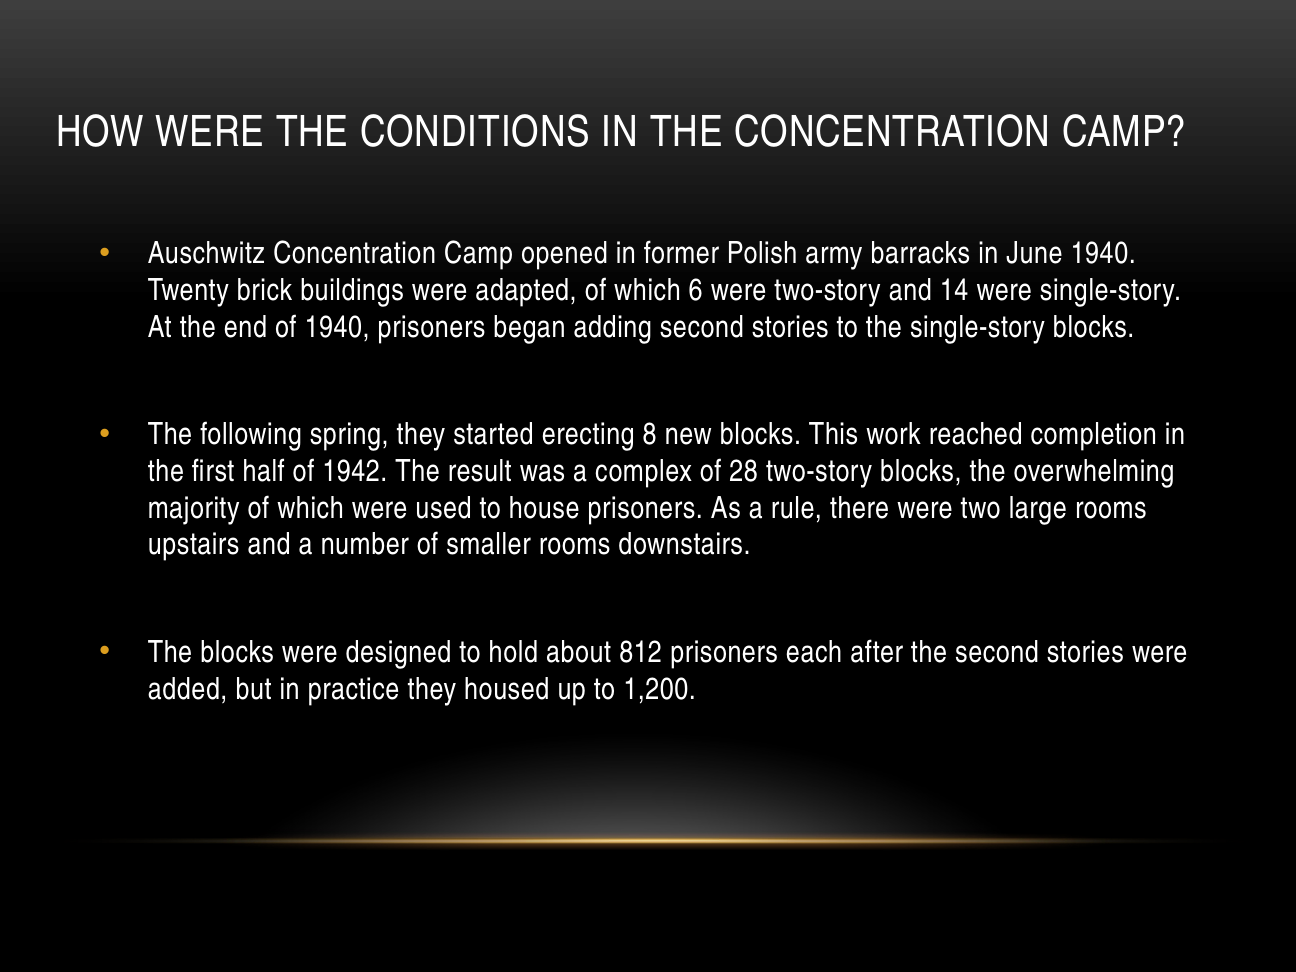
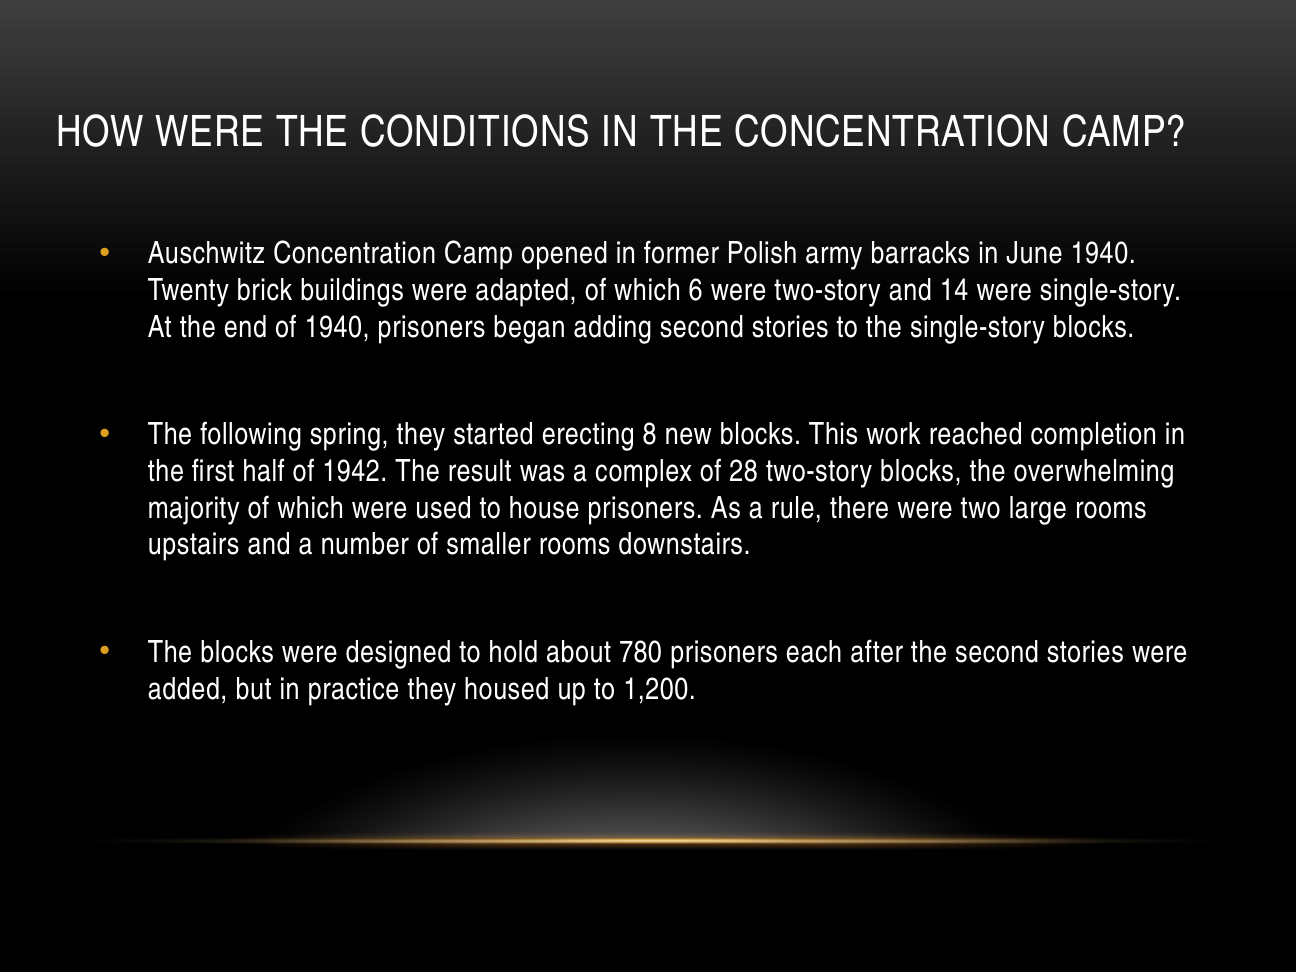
812: 812 -> 780 (641, 652)
